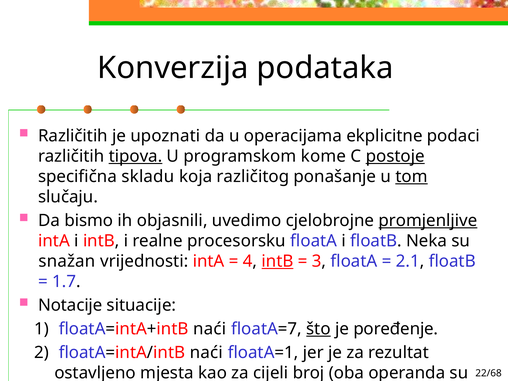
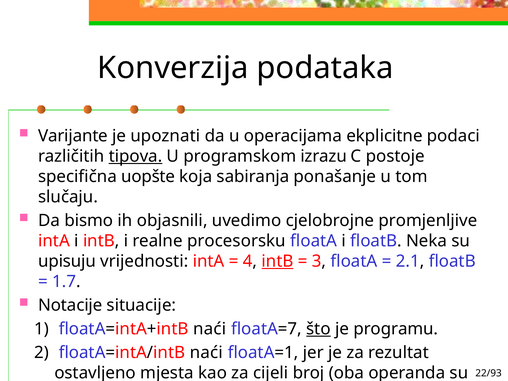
Različitih: Različitih -> Varijante (73, 136)
kome: kome -> izrazu (324, 156)
postoje underline: present -> none (395, 156)
skladu: skladu -> uopšte (148, 176)
različitog: različitog -> sabiranja (253, 176)
tom underline: present -> none (412, 176)
promjenljive underline: present -> none (428, 220)
snažan: snažan -> upisuju (67, 261)
poređenje: poređenje -> programu (396, 329)
22/68: 22/68 -> 22/93 (489, 373)
